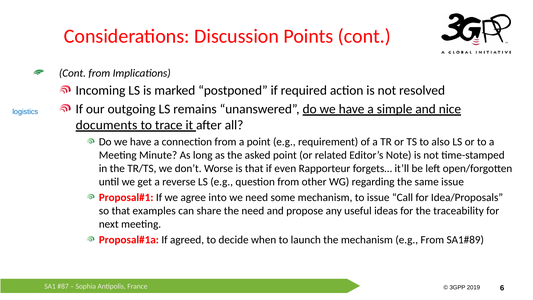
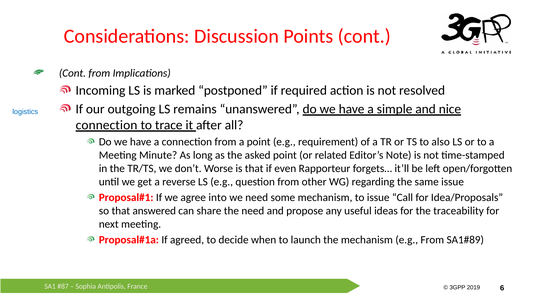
documents: documents -> connection (107, 125)
examples: examples -> answered (154, 211)
